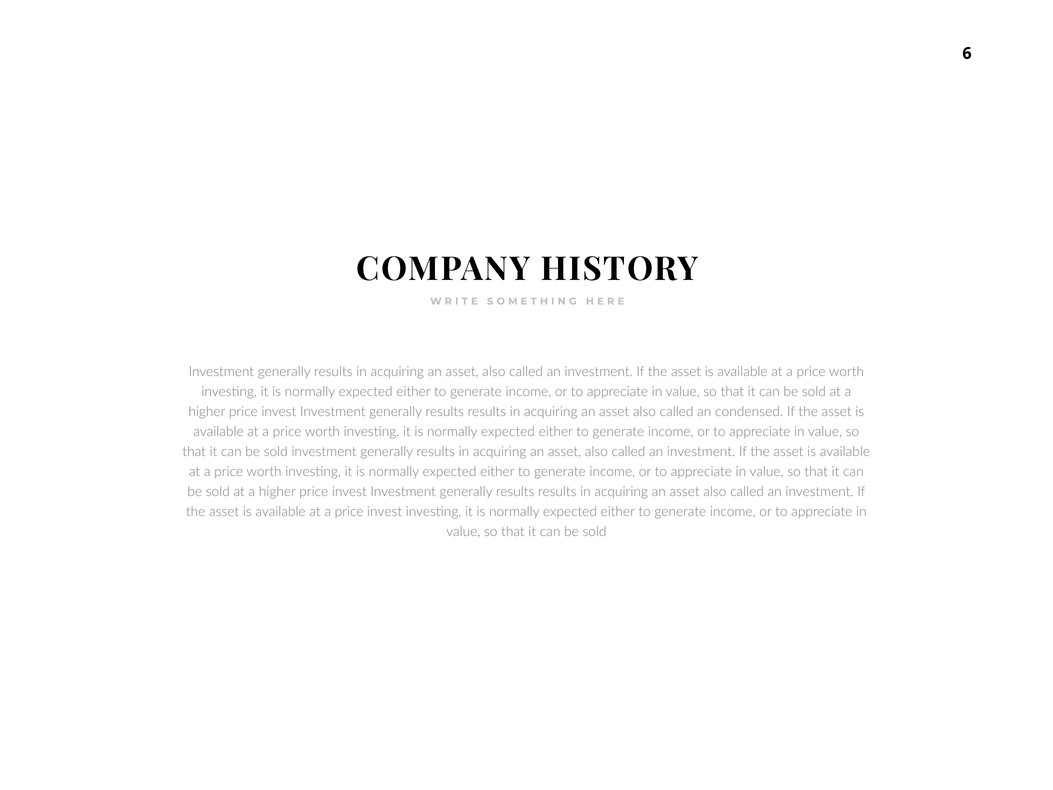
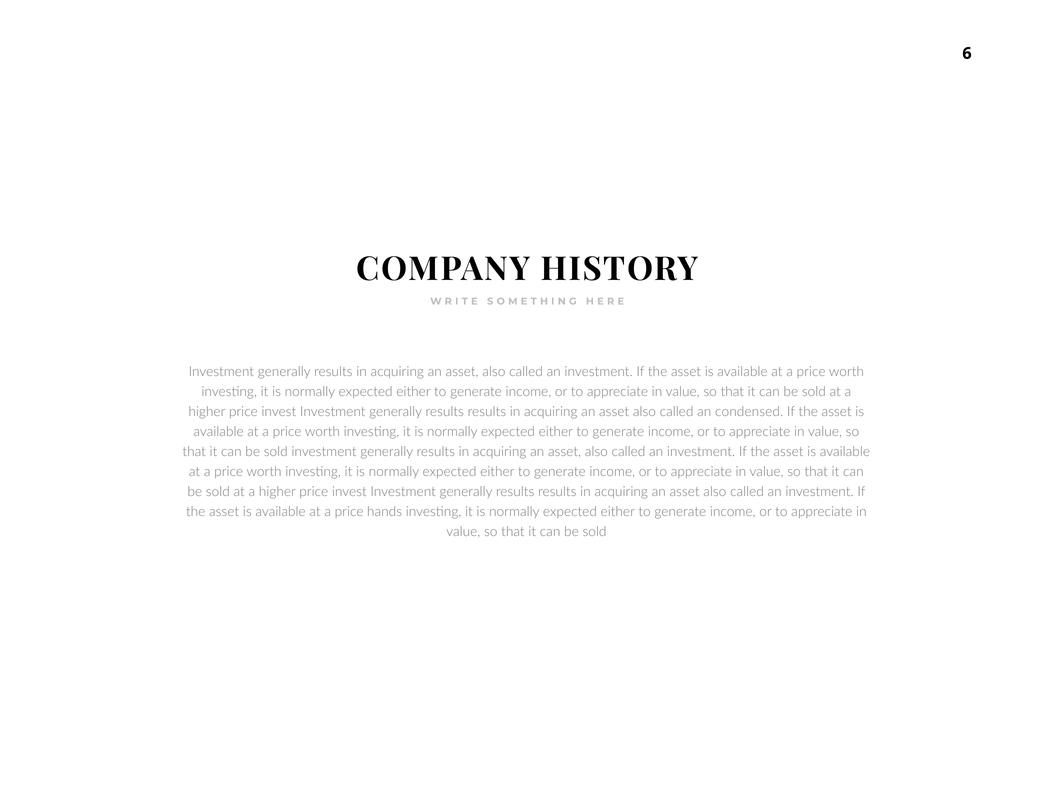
a price invest: invest -> hands (385, 512)
